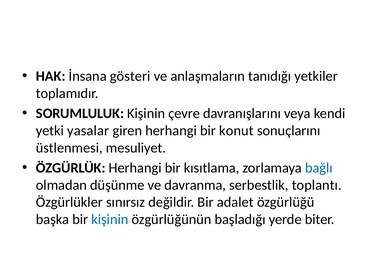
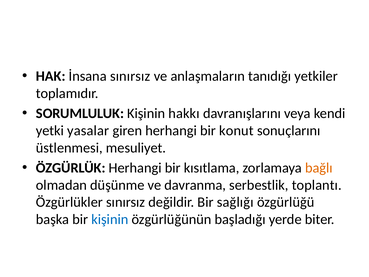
İnsana gösteri: gösteri -> sınırsız (130, 76)
çevre: çevre -> hakkı (184, 113)
bağlı colour: blue -> orange (319, 168)
adalet: adalet -> sağlığı (235, 202)
